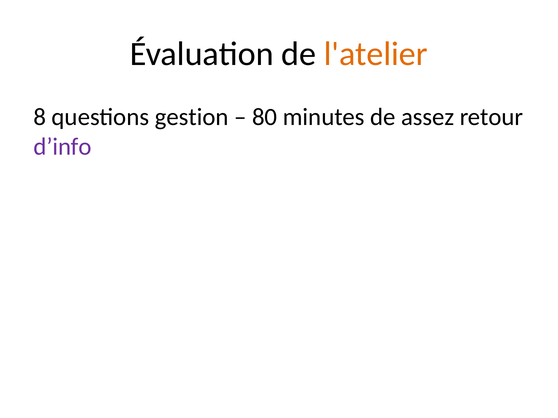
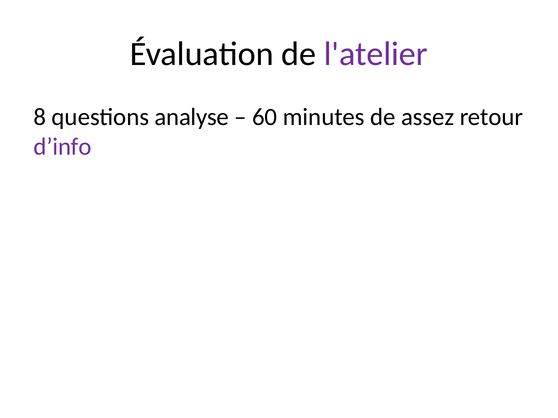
l'atelier colour: orange -> purple (376, 54)
gestion: gestion -> analyse (192, 117)
80: 80 -> 60 (265, 117)
